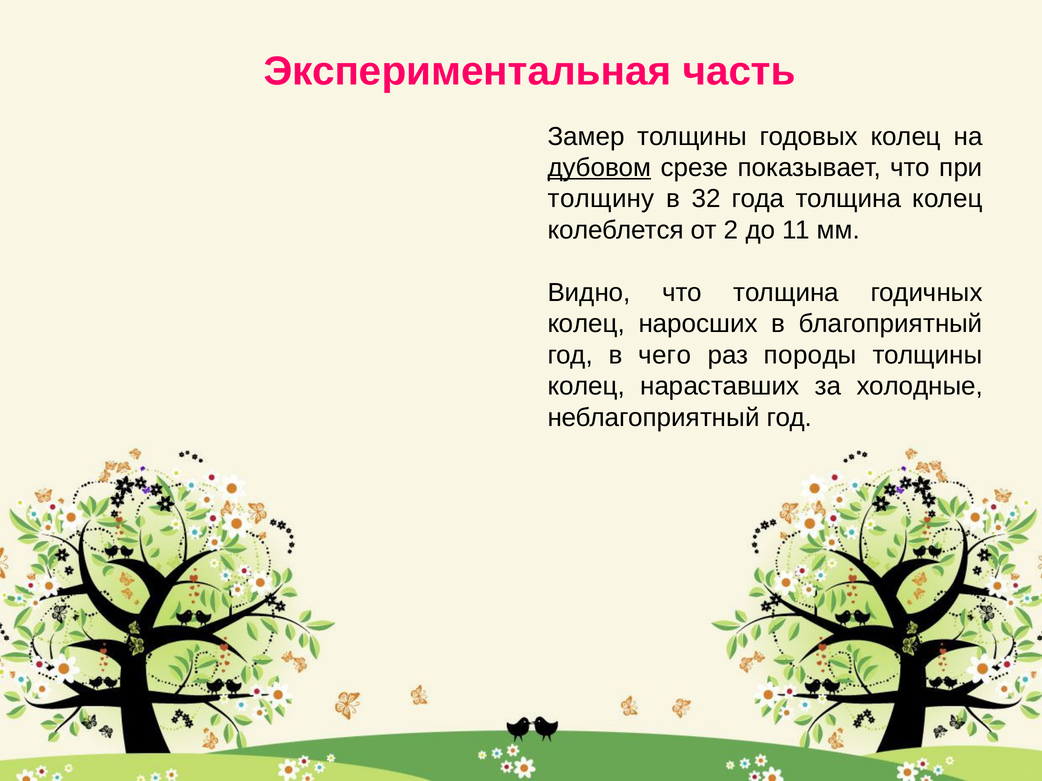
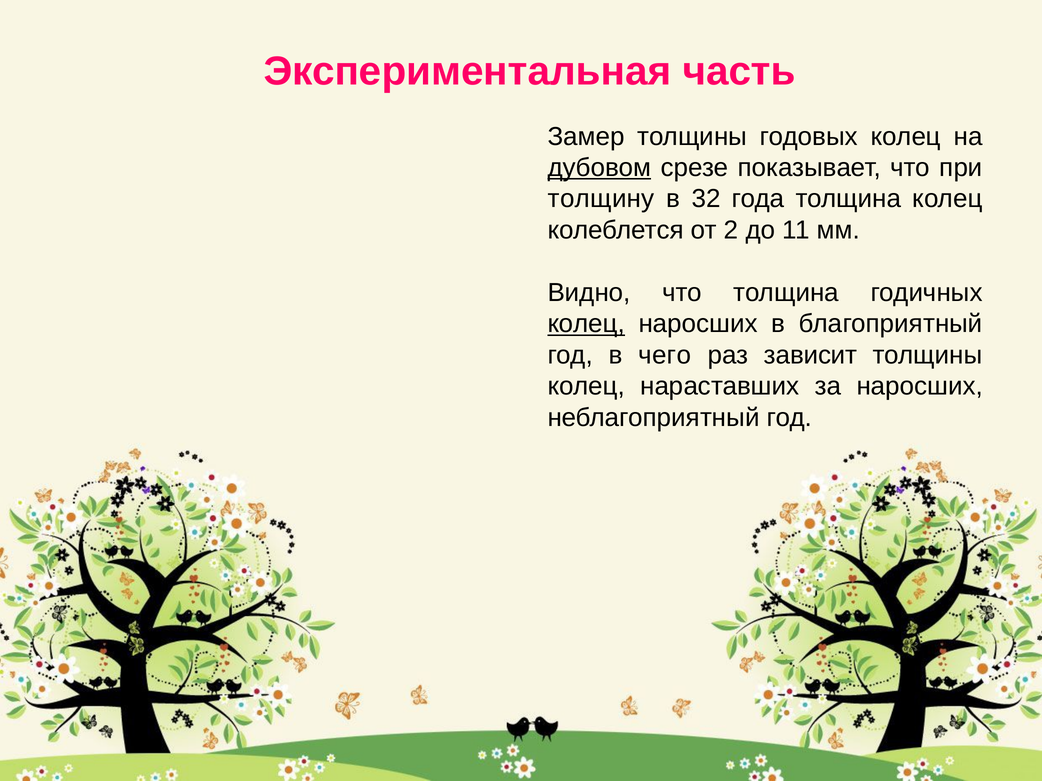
колец underline: none -> present (586, 324)
породы: породы -> зависит (811, 355)
за холодные: холодные -> наросших (920, 387)
